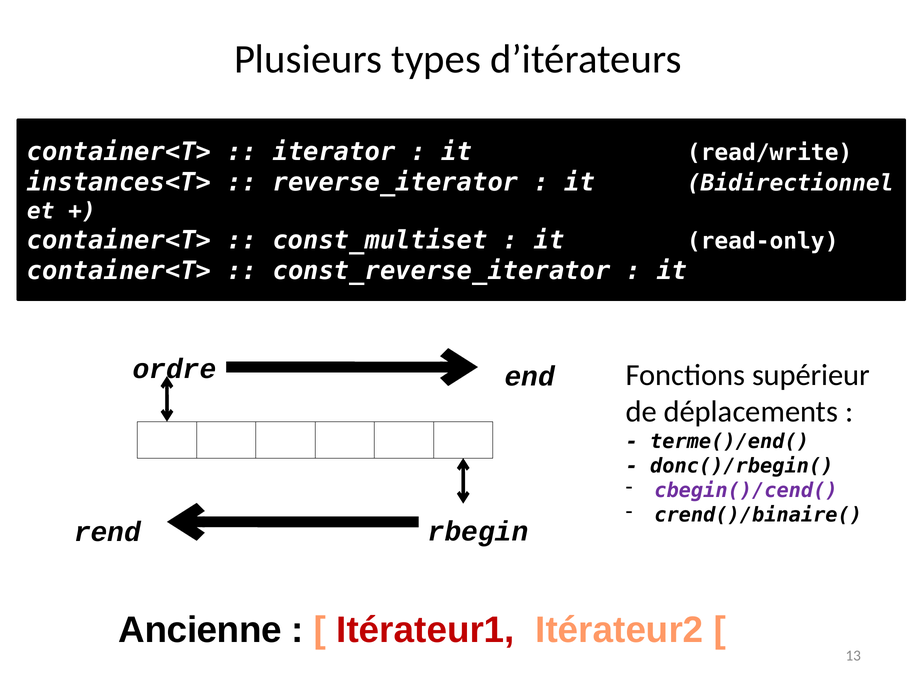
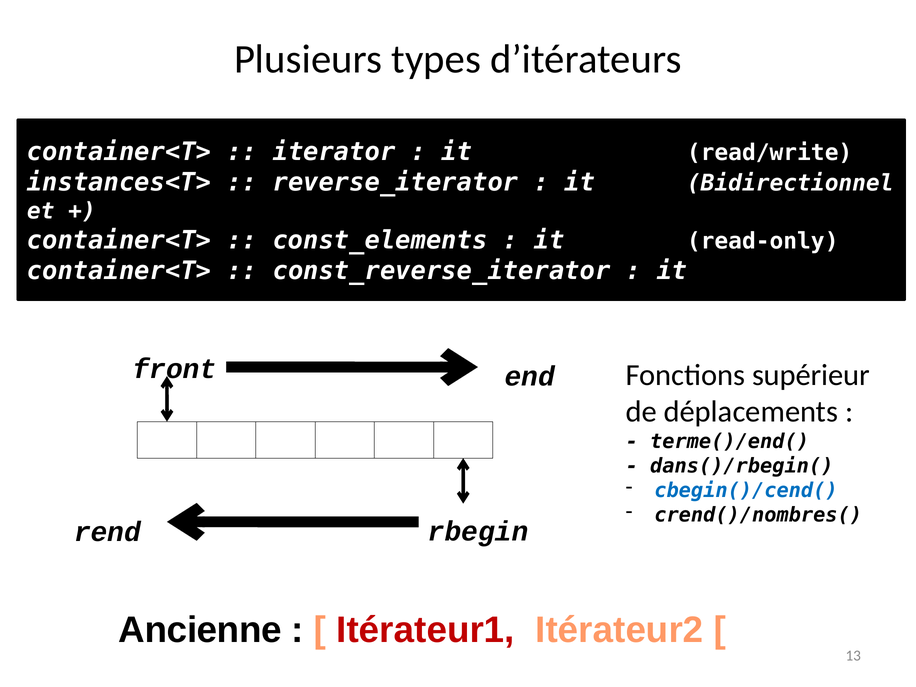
const_multiset: const_multiset -> const_elements (380, 241)
ordre: ordre -> front (174, 369)
donc()/rbegin(: donc()/rbegin( -> dans()/rbegin( (742, 466)
cbegin()/cend( colour: purple -> blue (746, 491)
crend()/binaire(: crend()/binaire( -> crend()/nombres( (758, 515)
